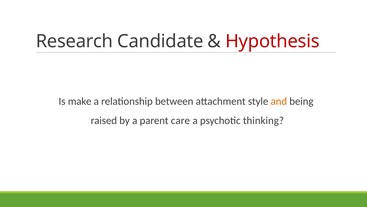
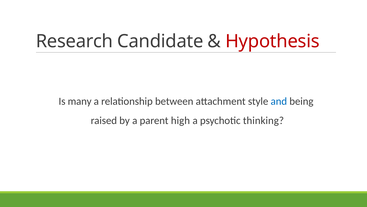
make: make -> many (80, 101)
and colour: orange -> blue (279, 101)
care: care -> high (180, 120)
